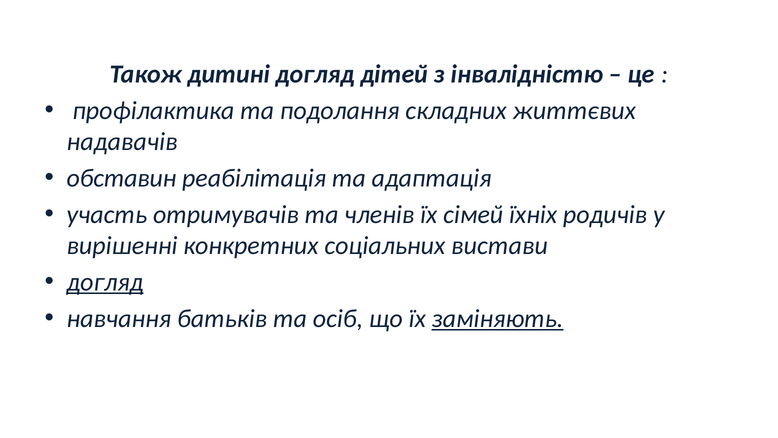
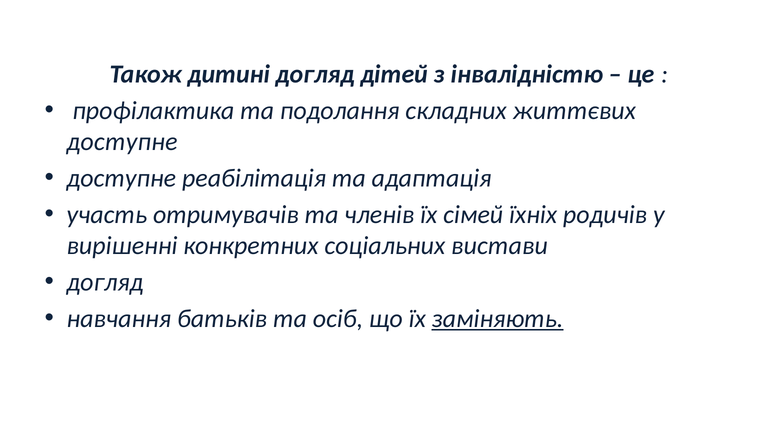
надавачів: надавачів -> доступне (122, 142)
обставин: обставин -> доступне (121, 178)
догляд underline: present -> none (105, 282)
